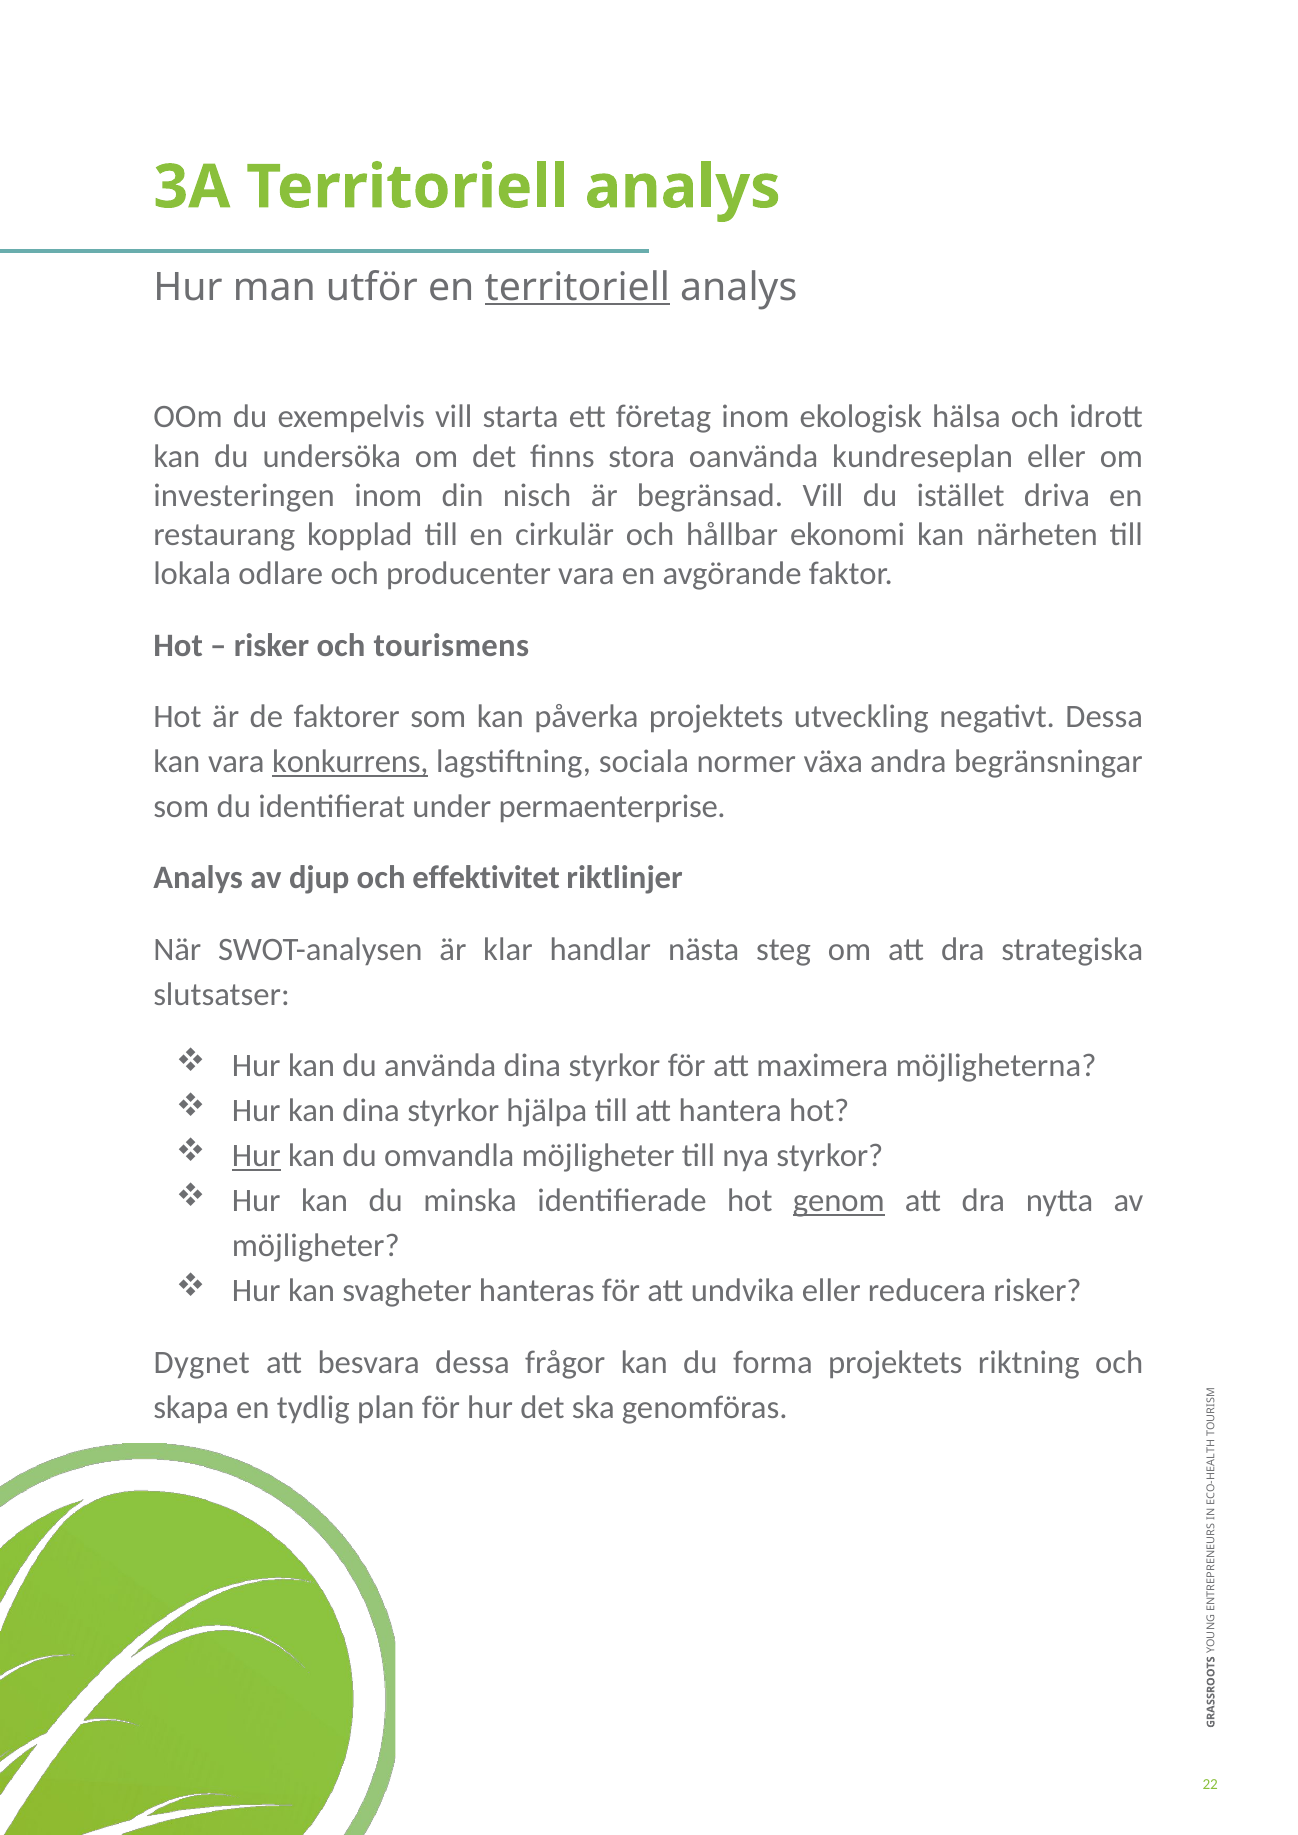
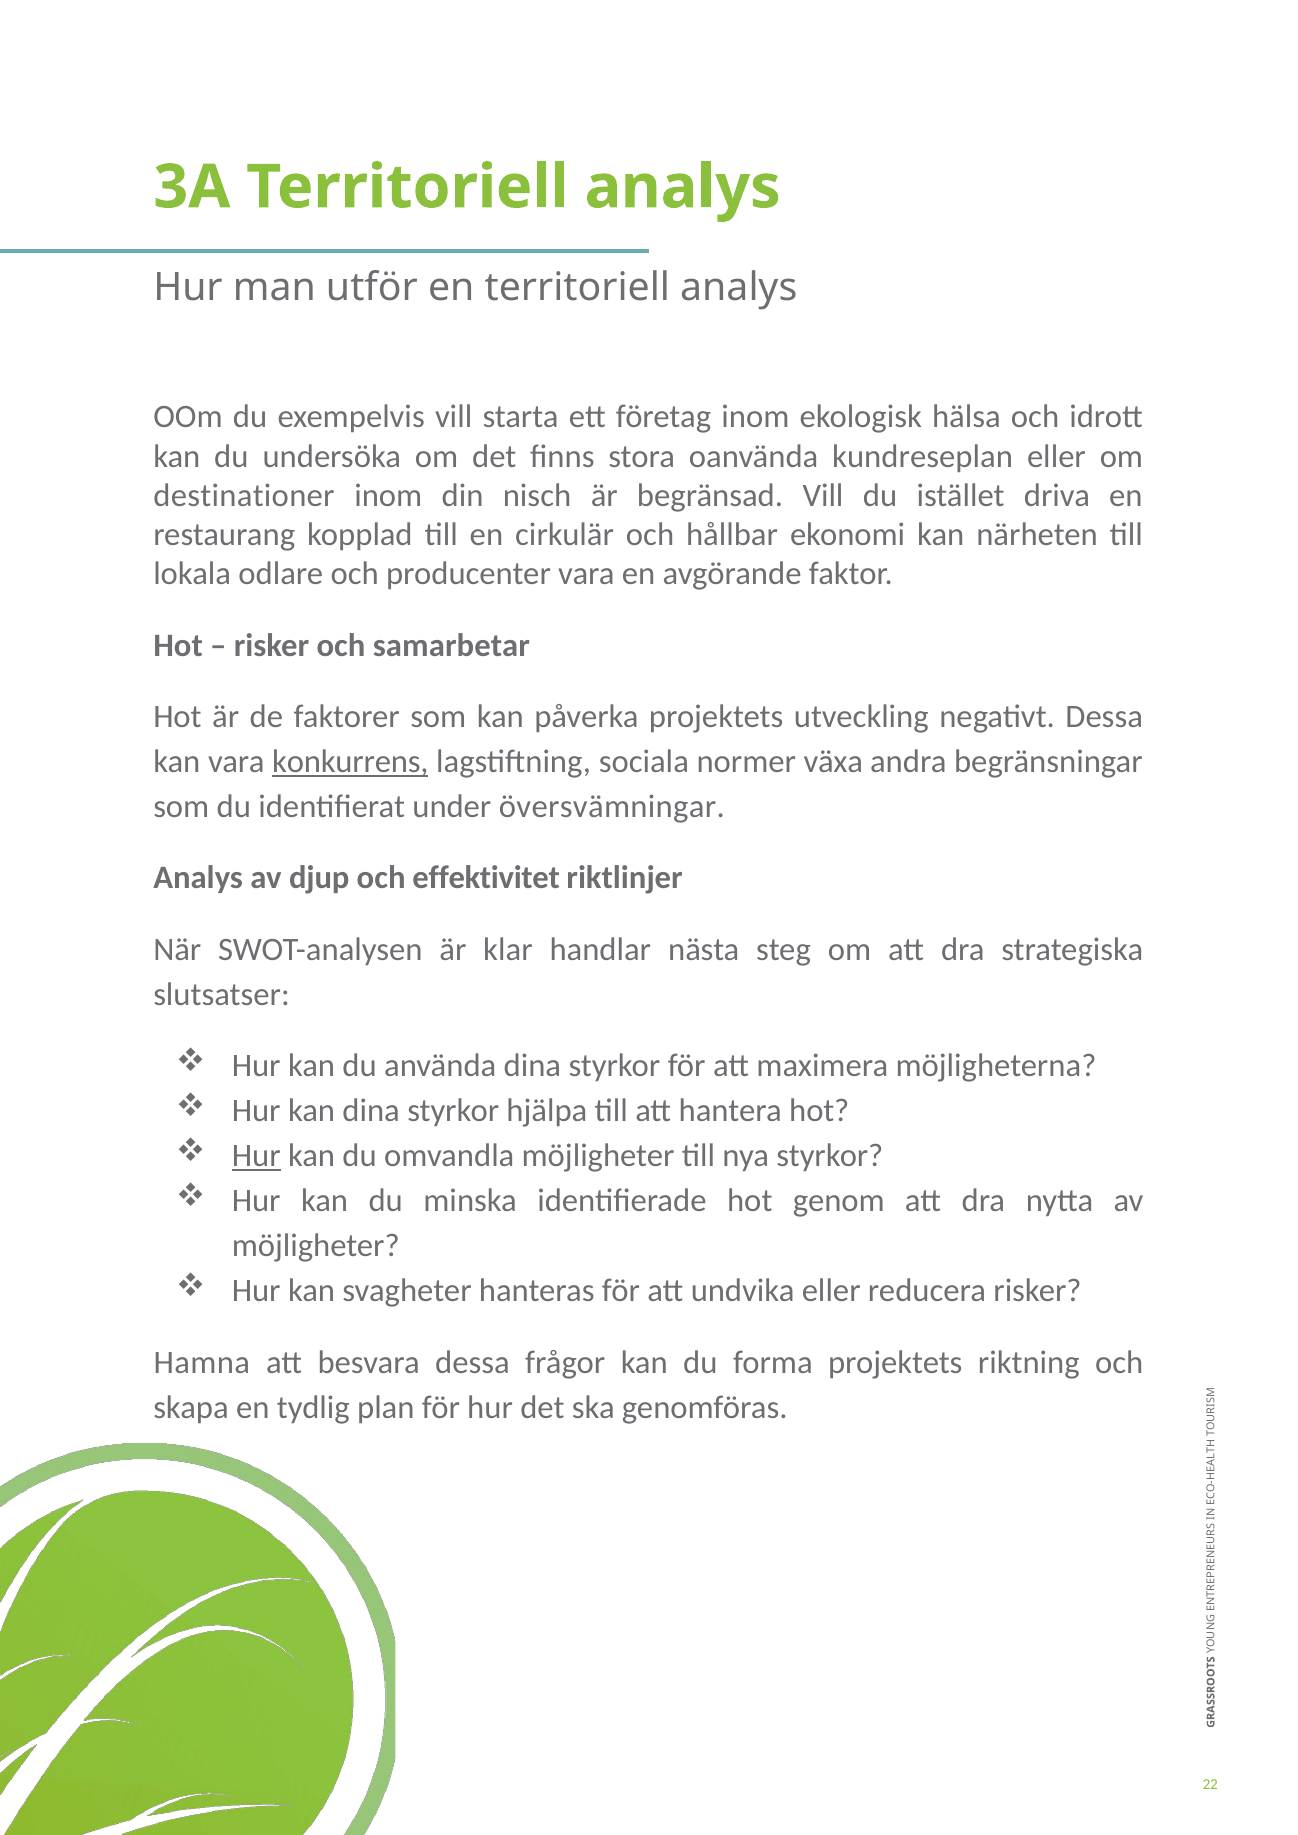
territoriell underline: present -> none (577, 287)
investeringen: investeringen -> destinationer (244, 496)
tourismens: tourismens -> samarbetar (451, 646)
permaenterprise: permaenterprise -> översvämningar (612, 807)
genom underline: present -> none (839, 1201)
Dygnet: Dygnet -> Hamna (202, 1363)
